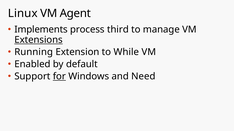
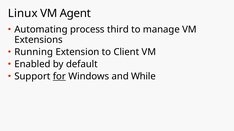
Implements: Implements -> Automating (41, 30)
Extensions underline: present -> none (39, 40)
While: While -> Client (126, 52)
Need: Need -> While (143, 77)
